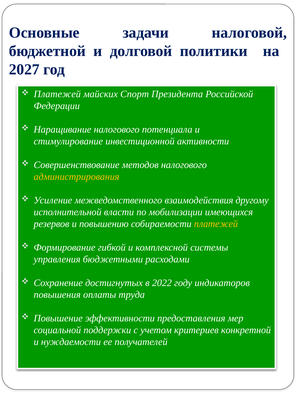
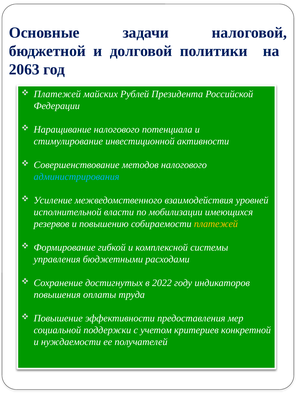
2027: 2027 -> 2063 (24, 69)
Спорт: Спорт -> Рублей (135, 94)
администрирования colour: yellow -> light blue (77, 177)
другому: другому -> уровней (252, 200)
